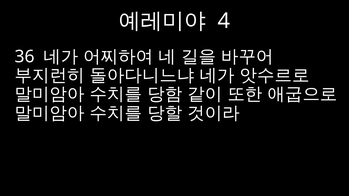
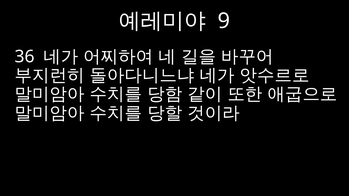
4: 4 -> 9 (224, 21)
